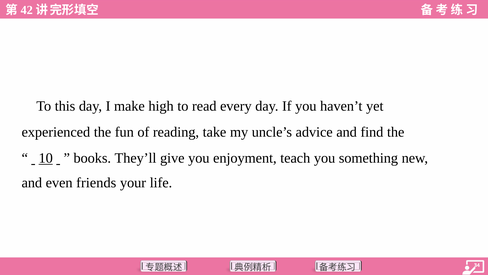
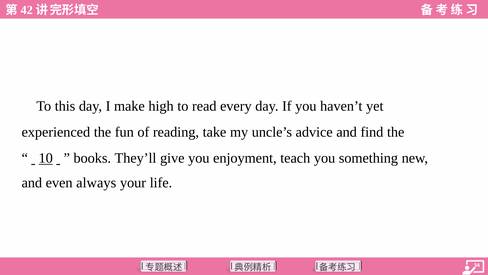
friends: friends -> always (96, 183)
